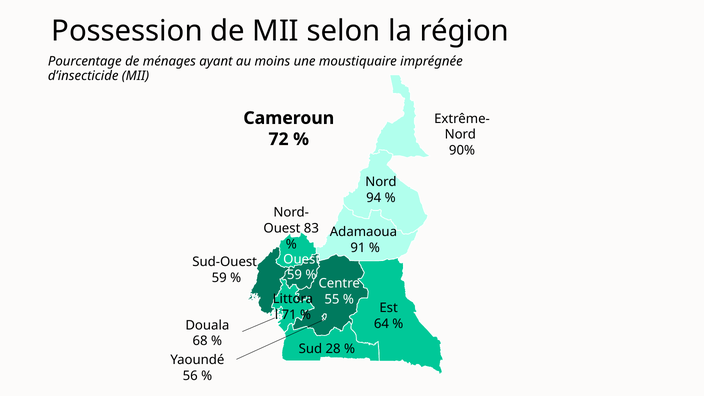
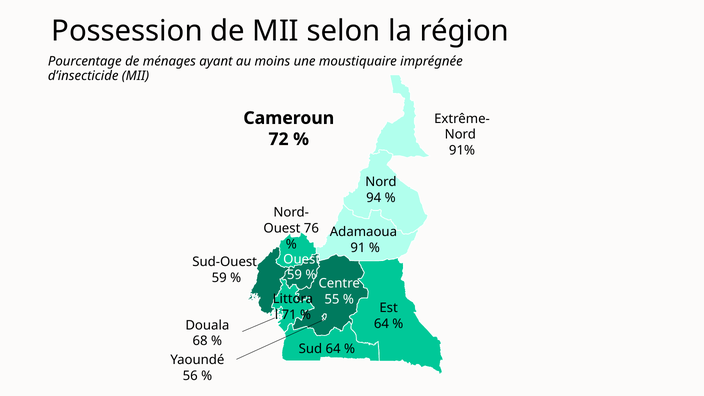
90%: 90% -> 91% (462, 150)
83: 83 -> 76 (311, 228)
Sud 28: 28 -> 64 (333, 349)
